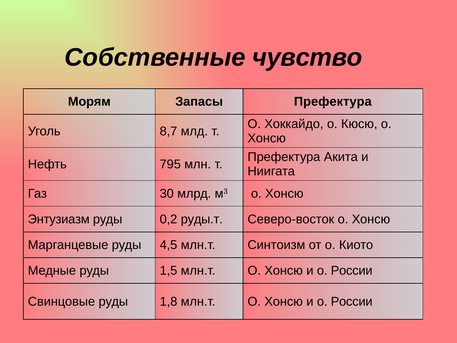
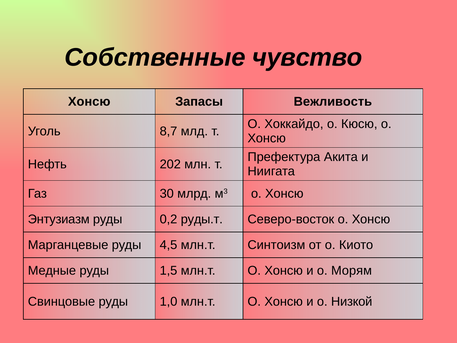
Морям: Морям -> Хонсю (89, 102)
Запасы Префектура: Префектура -> Вежливость (333, 102)
795: 795 -> 202 (170, 164)
России: России -> Морям (352, 270)
1,8: 1,8 -> 1,0 (168, 301)
России: России -> Низкой (352, 301)
